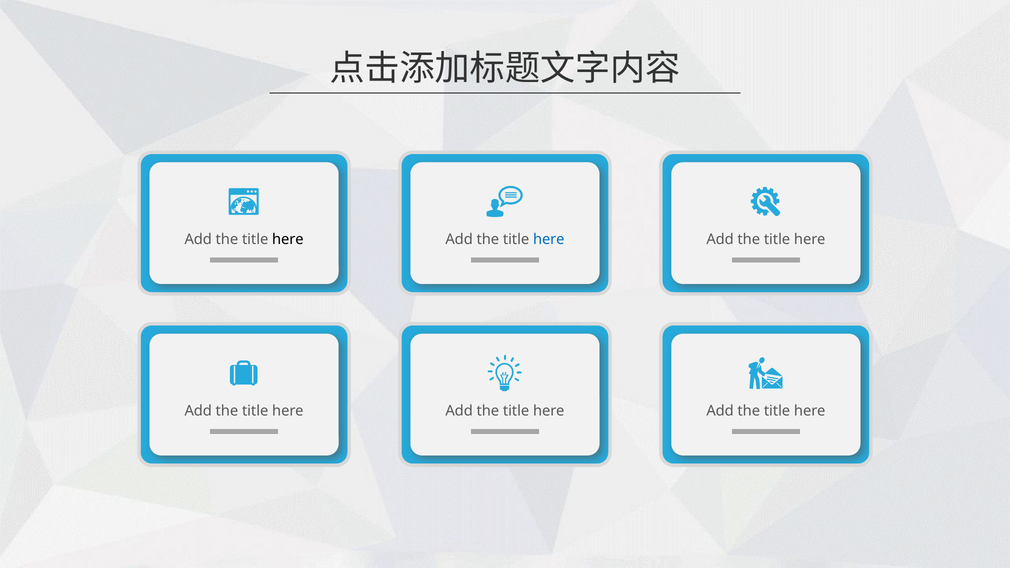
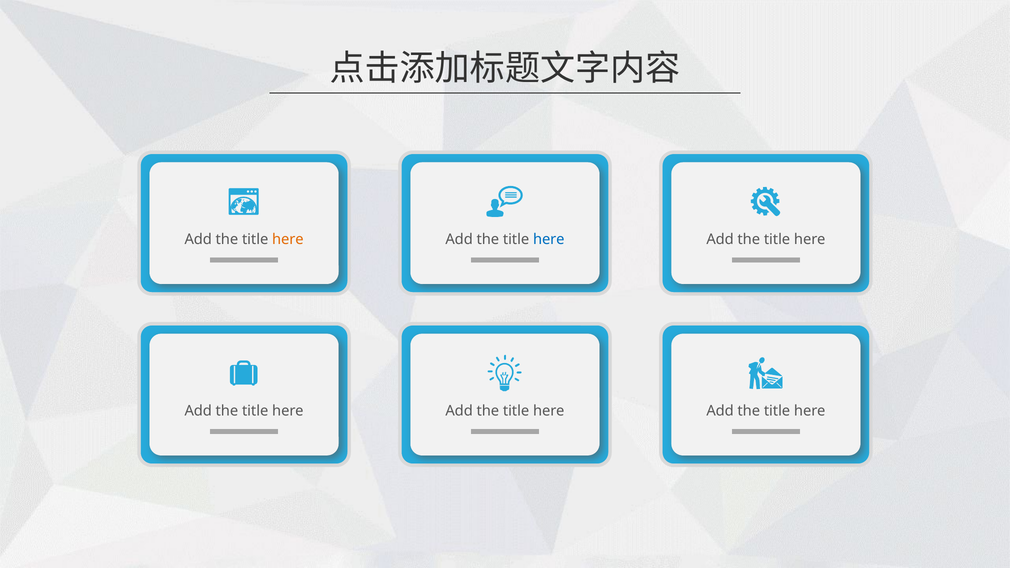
here colour: black -> orange (288, 239)
